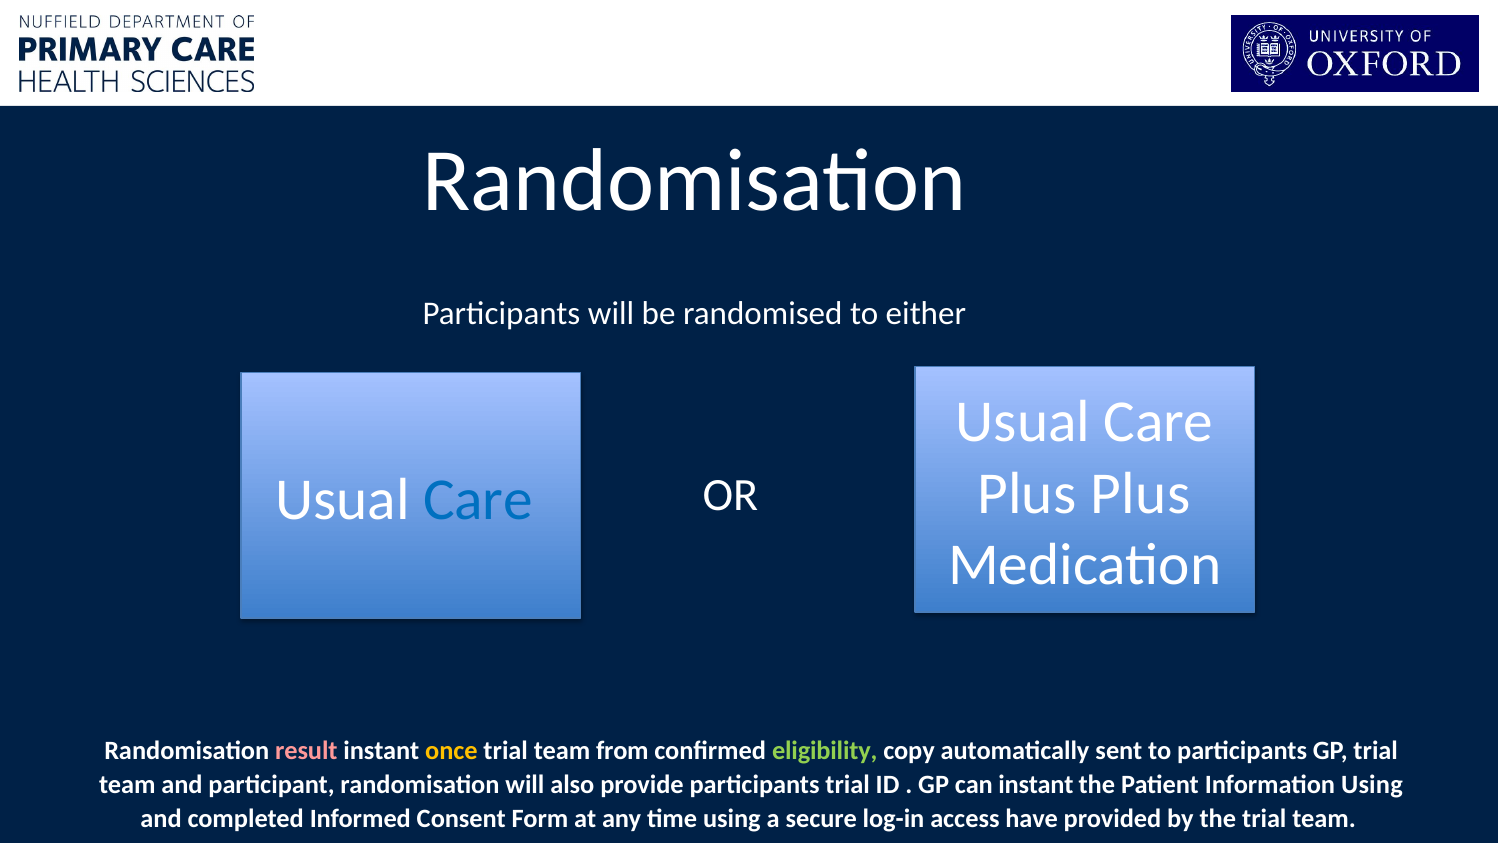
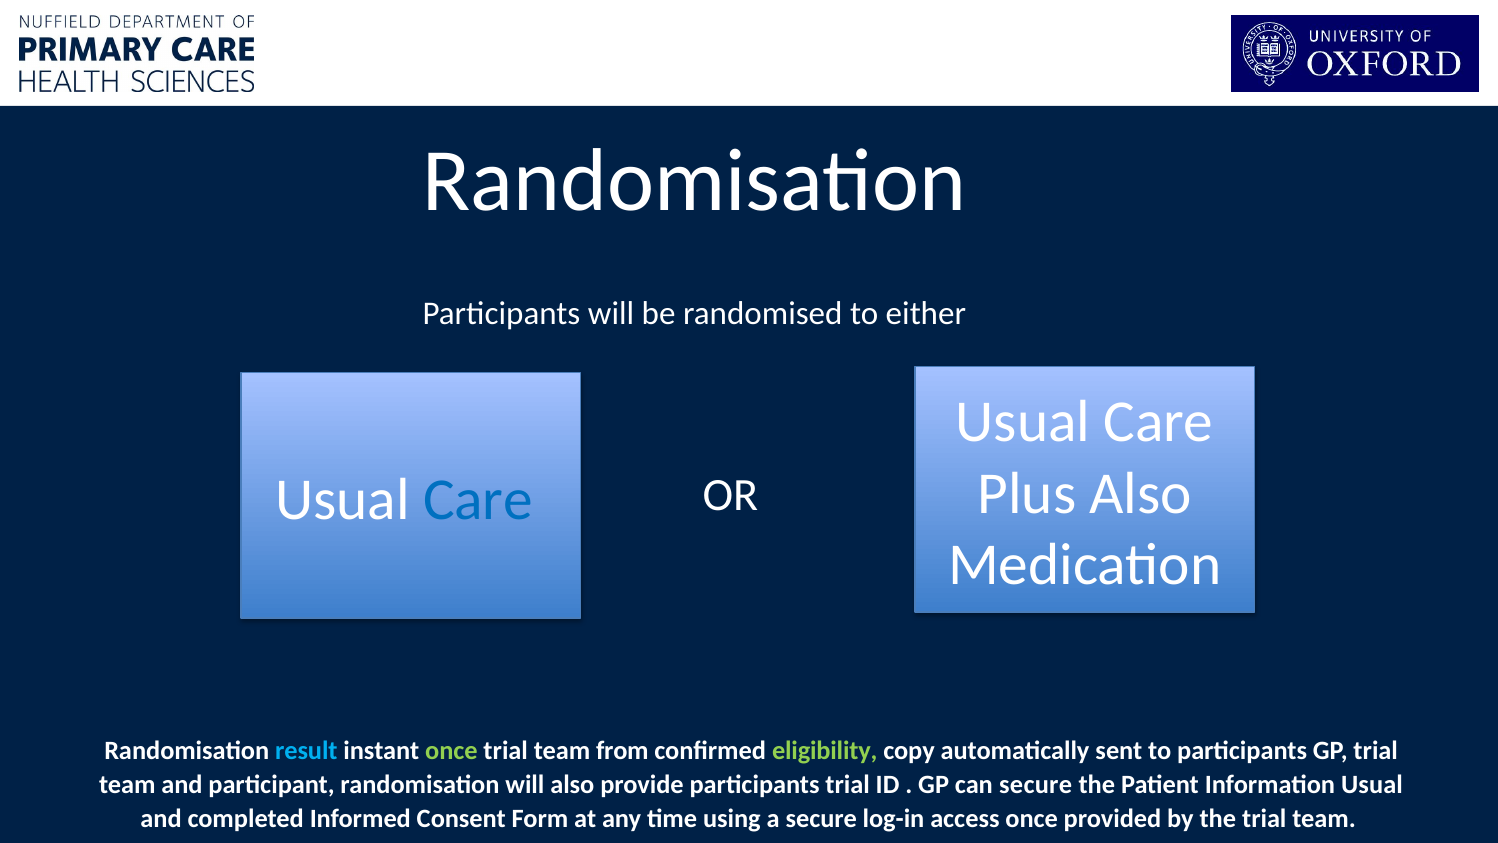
Plus Plus: Plus -> Also (1141, 493)
result colour: pink -> light blue (306, 751)
once colour: yellow -> light green (451, 751)
can instant: instant -> secure (1036, 785)
Information Using: Using -> Usual (1372, 785)
access have: have -> once (1032, 819)
